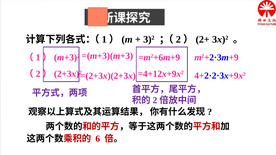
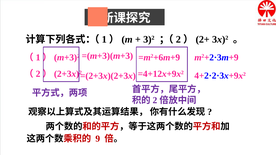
6: 6 -> 9 (98, 139)
